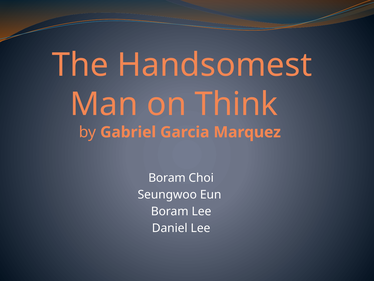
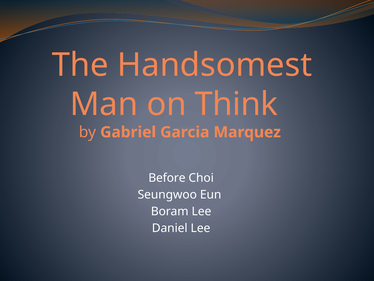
Boram: Boram -> Before (167, 178)
